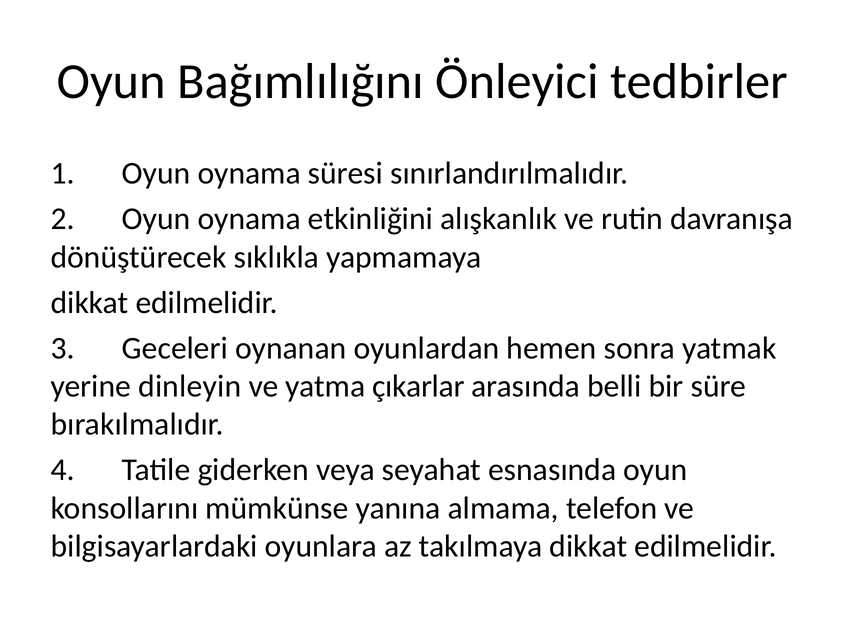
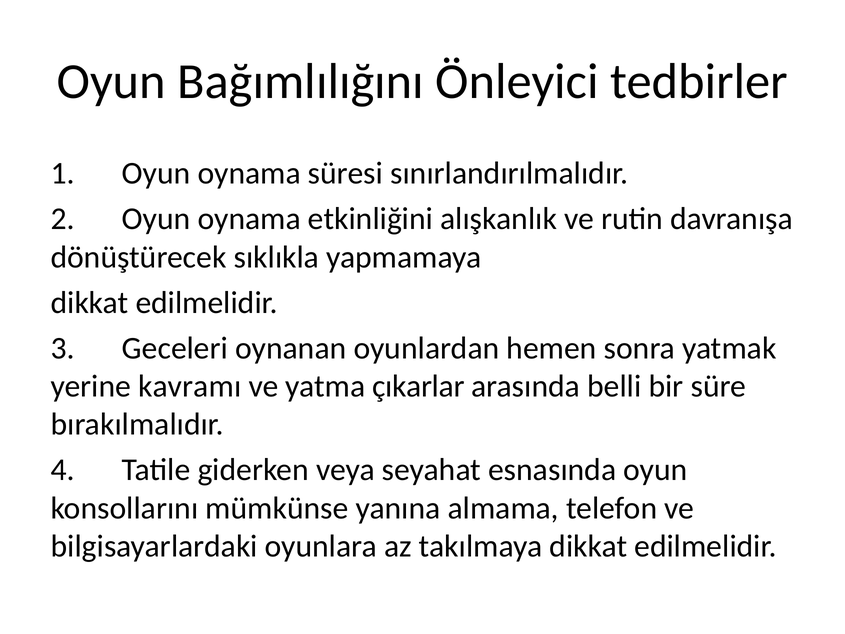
dinleyin: dinleyin -> kavramı (190, 386)
